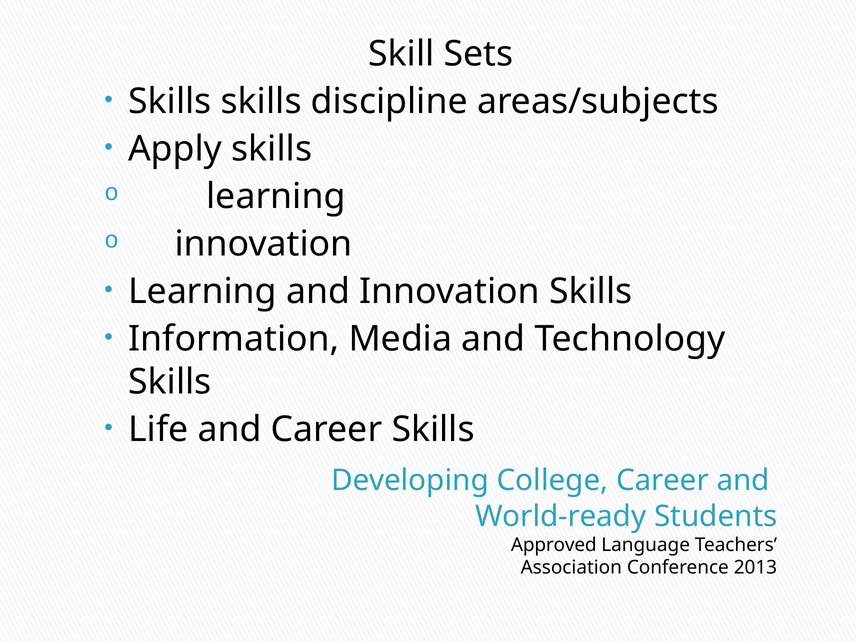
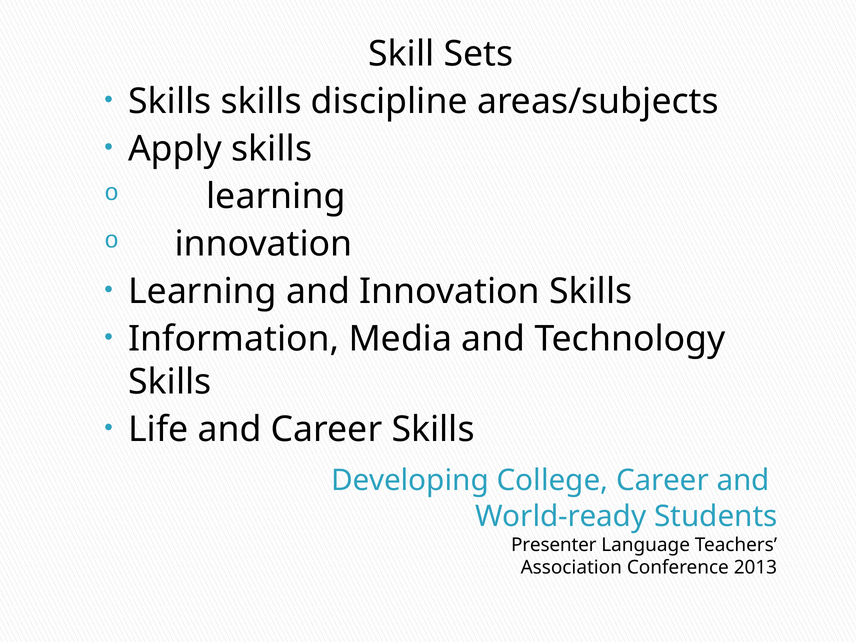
Approved: Approved -> Presenter (554, 545)
